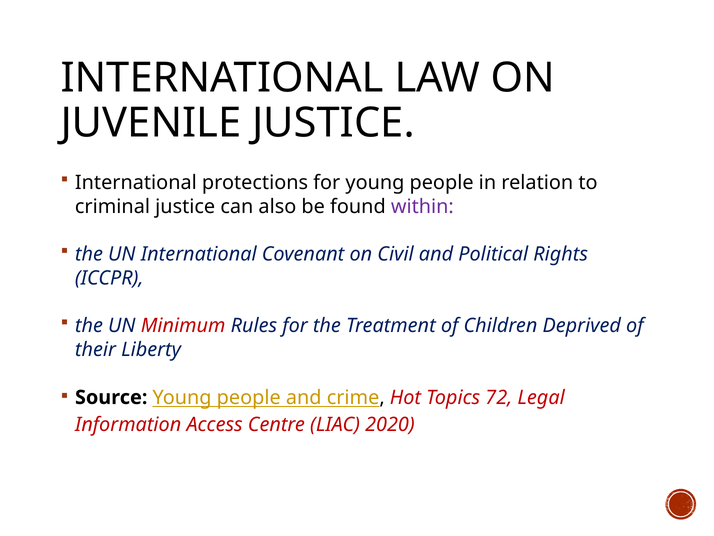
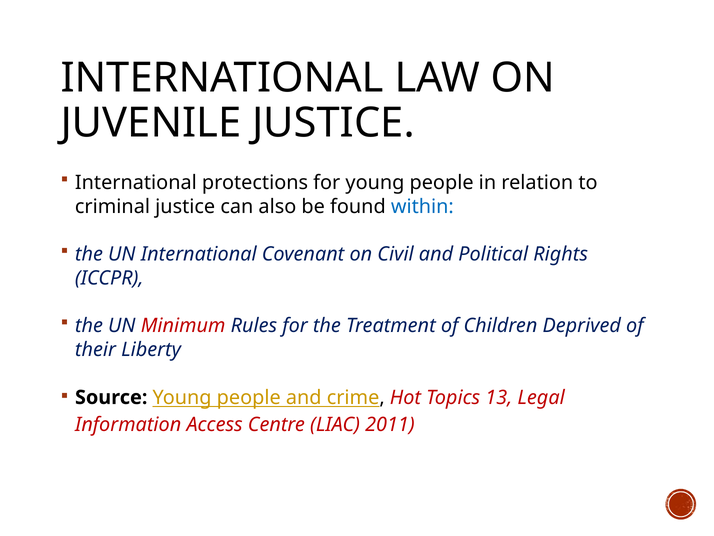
within colour: purple -> blue (422, 206)
72: 72 -> 13 (499, 397)
2020: 2020 -> 2011 (390, 424)
